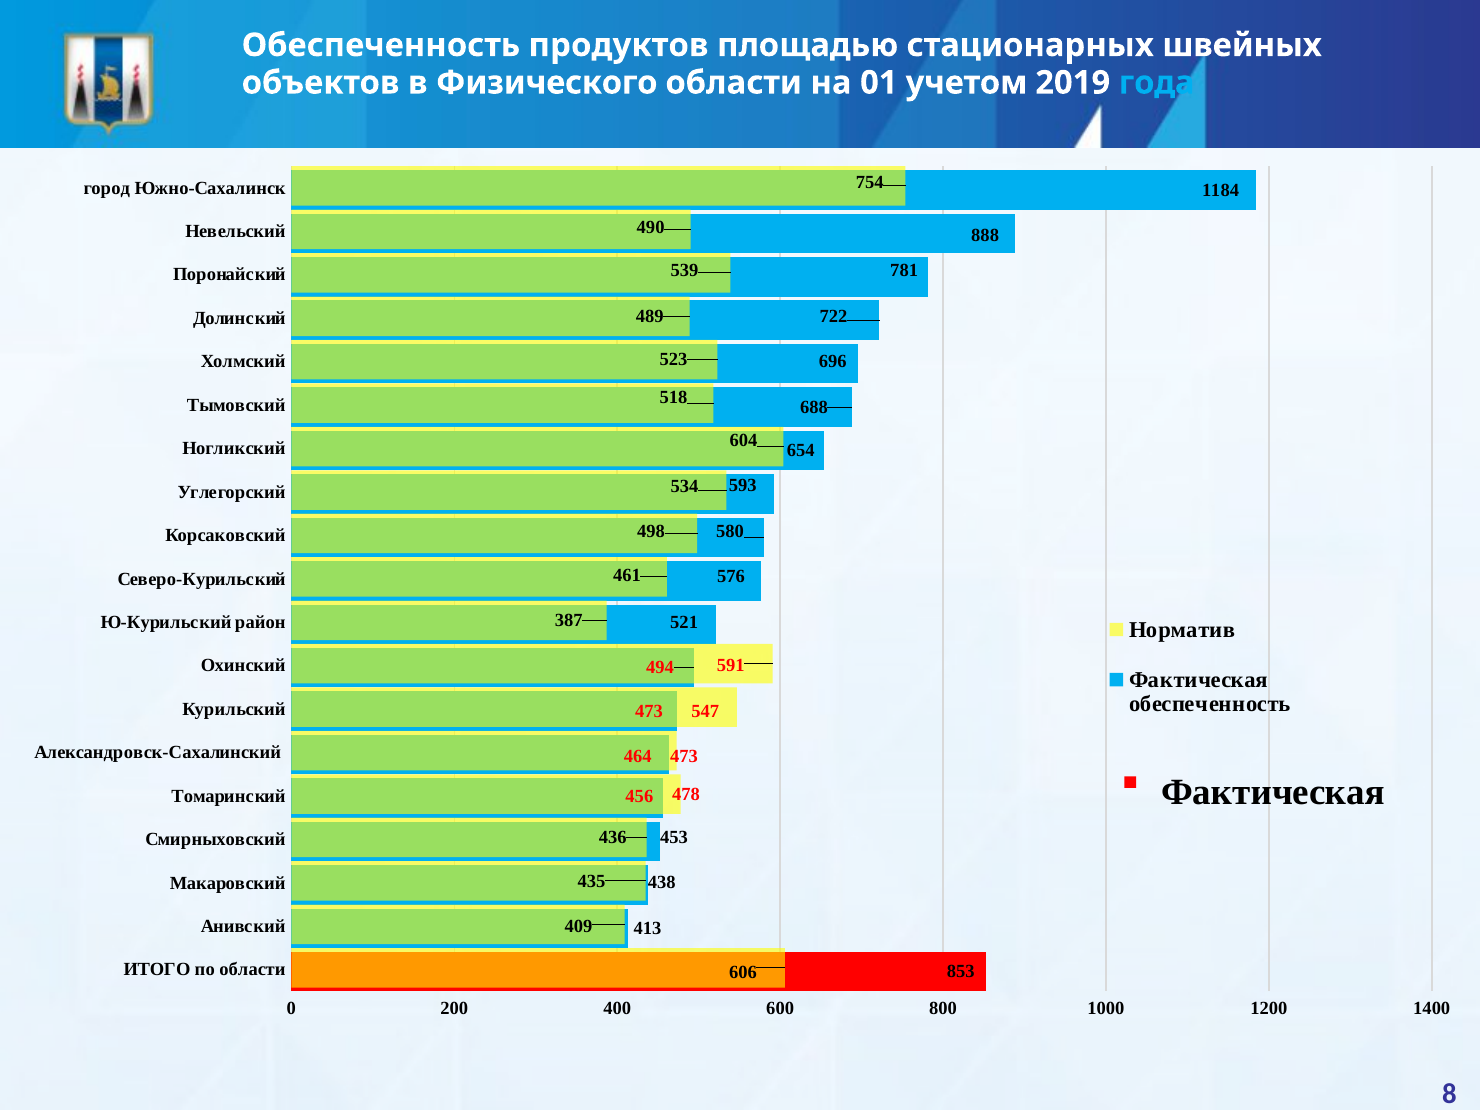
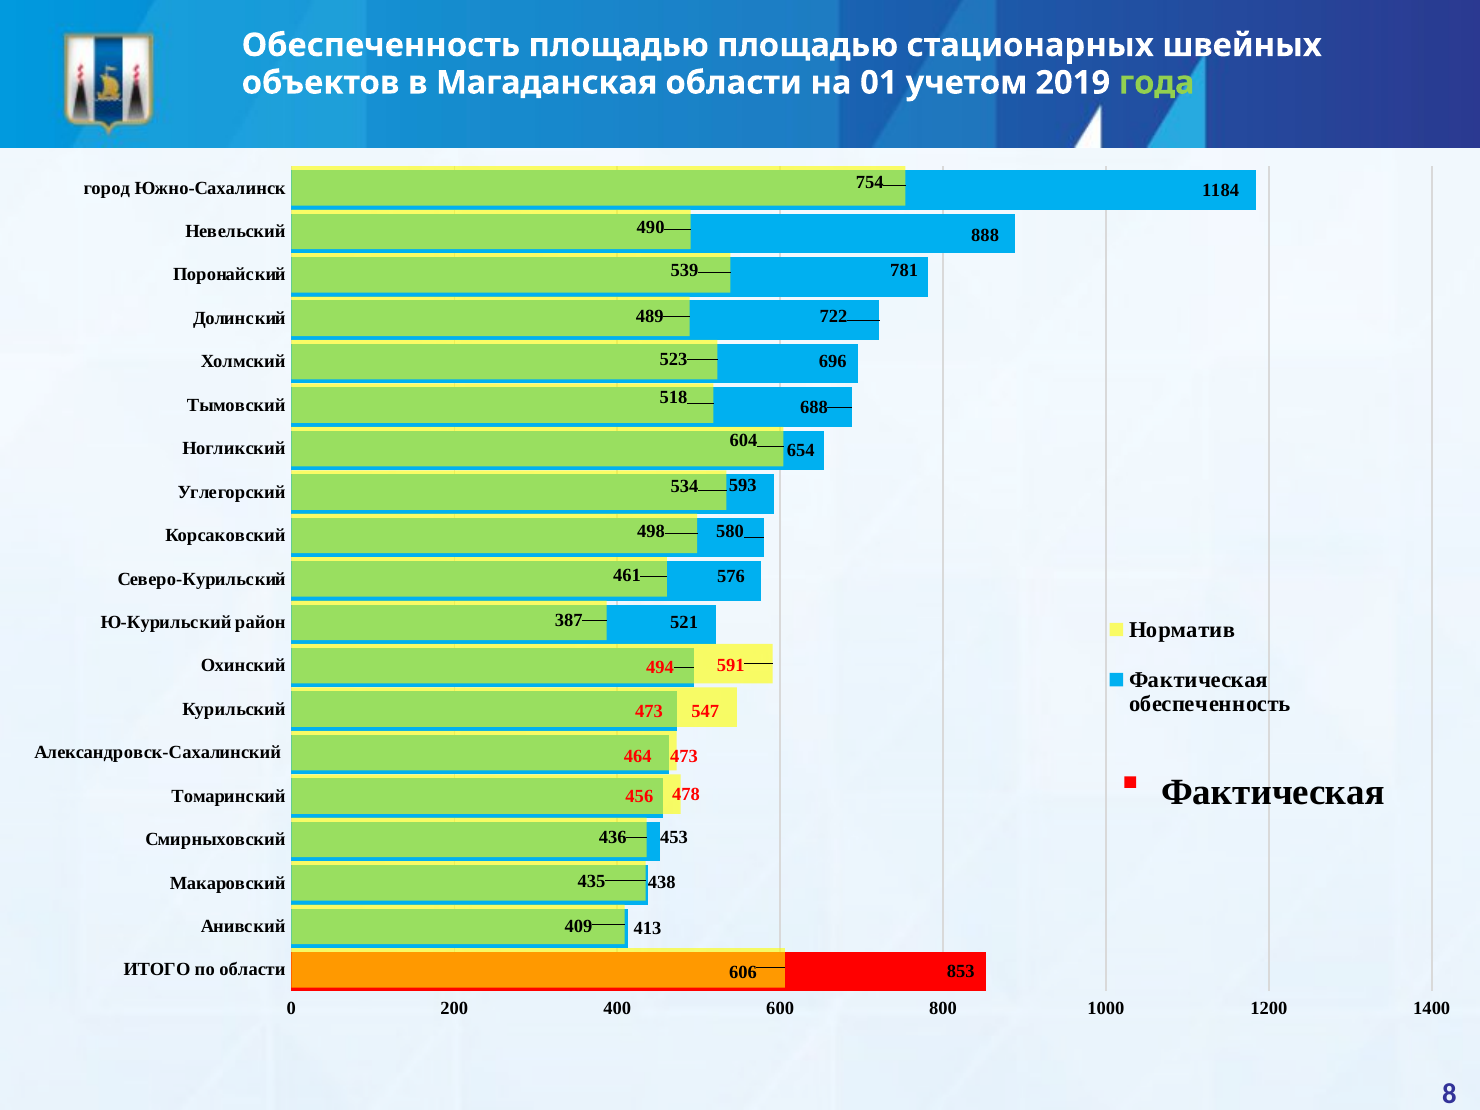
Обеспеченность продуктов: продуктов -> площадью (619, 45)
Физического: Физического -> Магаданская (547, 83)
года colour: light blue -> light green (1157, 83)
